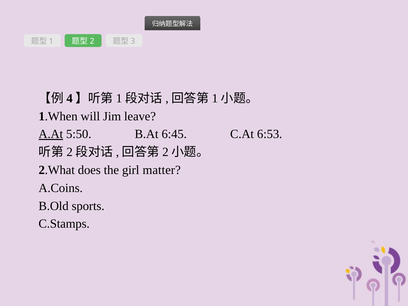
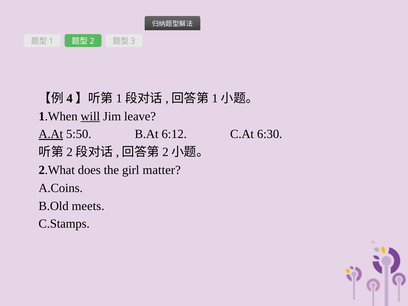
will underline: none -> present (90, 116)
6:45: 6:45 -> 6:12 (174, 134)
6:53: 6:53 -> 6:30 (270, 134)
sports: sports -> meets (88, 206)
